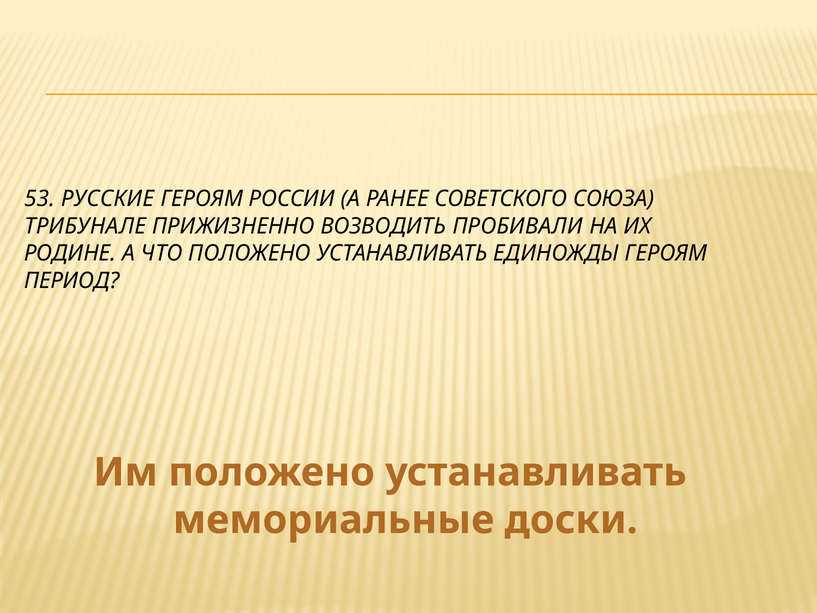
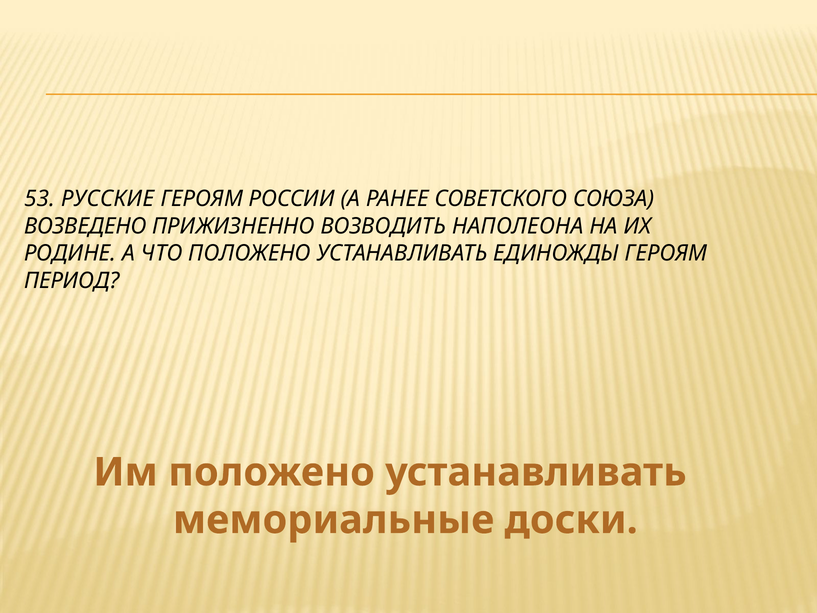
ТРИБУНАЛЕ: ТРИБУНАЛЕ -> ВОЗВЕДЕНО (85, 226)
ПРОБИВАЛИ: ПРОБИВАЛИ -> НАПОЛЕОНА (518, 226)
